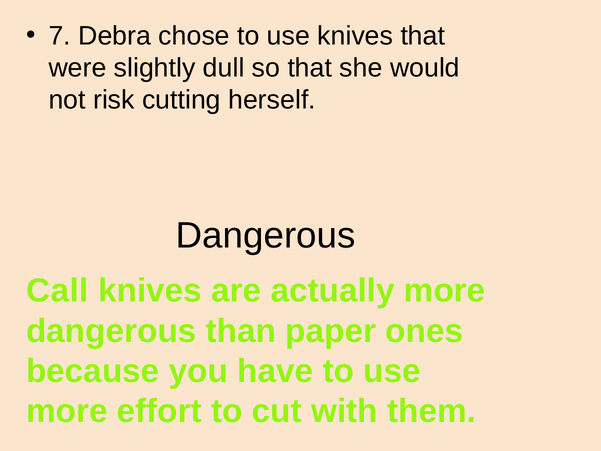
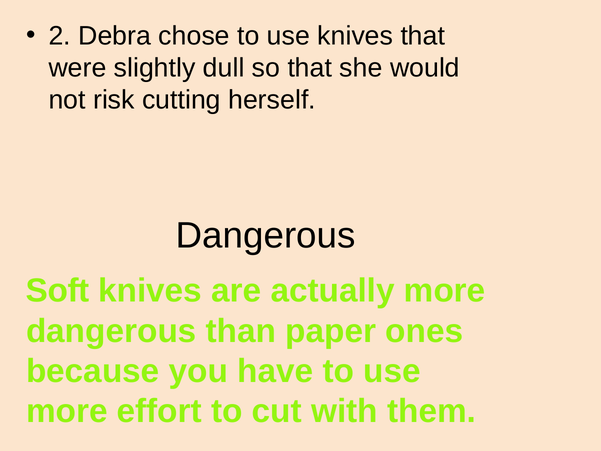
7: 7 -> 2 (60, 36)
Call: Call -> Soft (58, 291)
